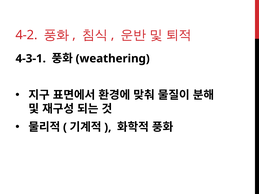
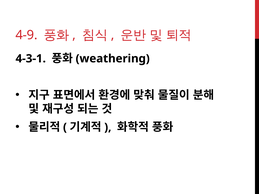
4-2: 4-2 -> 4-9 (26, 35)
